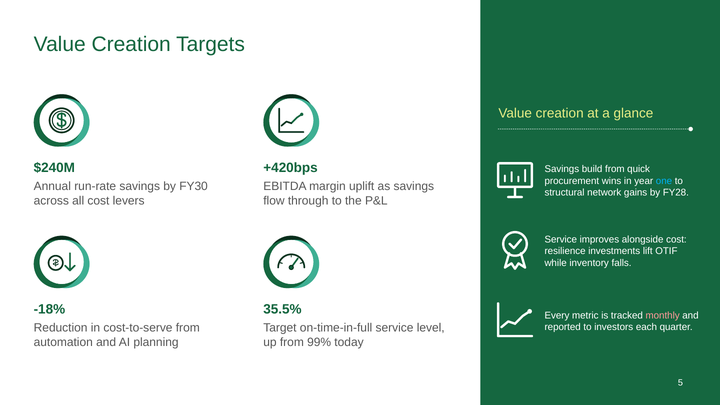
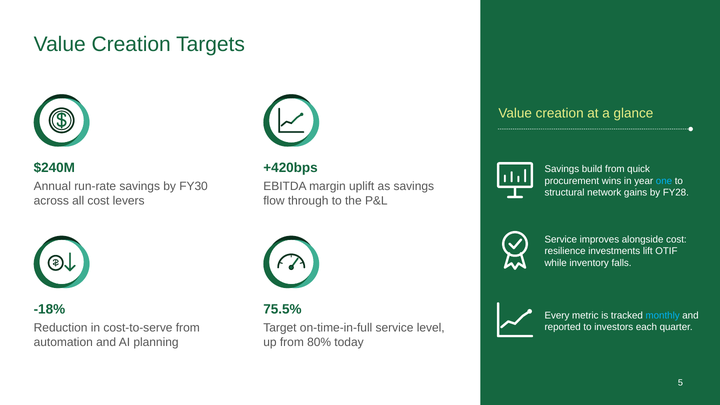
35.5%: 35.5% -> 75.5% (282, 309)
monthly colour: pink -> light blue (663, 316)
99%: 99% -> 80% (319, 342)
